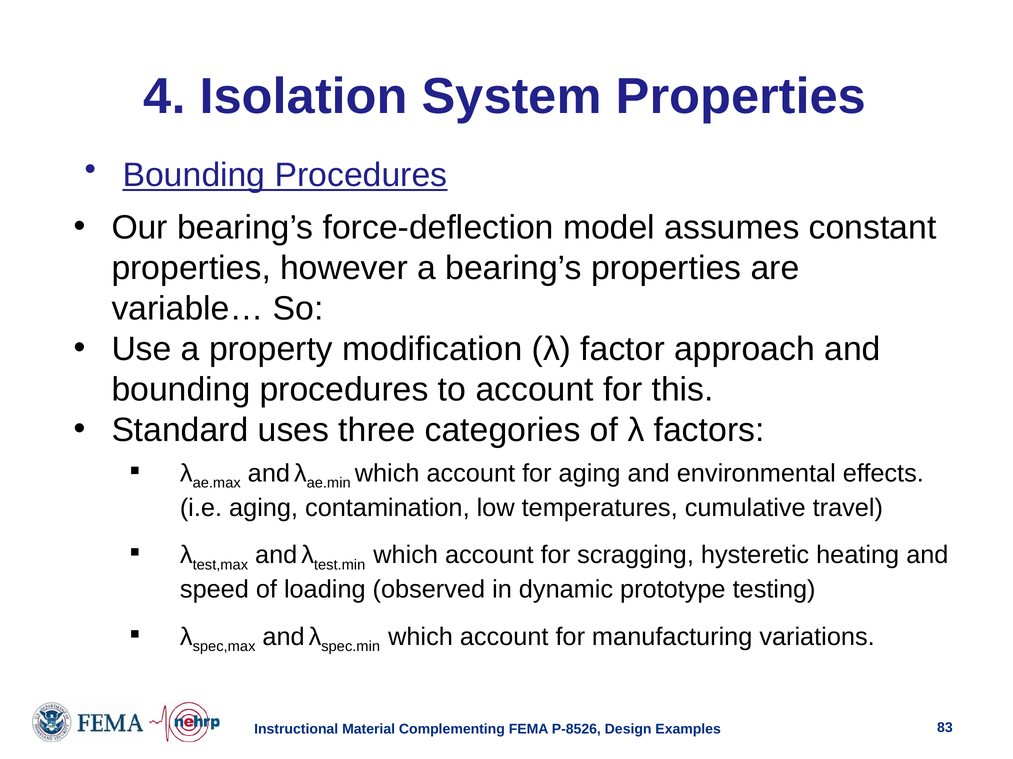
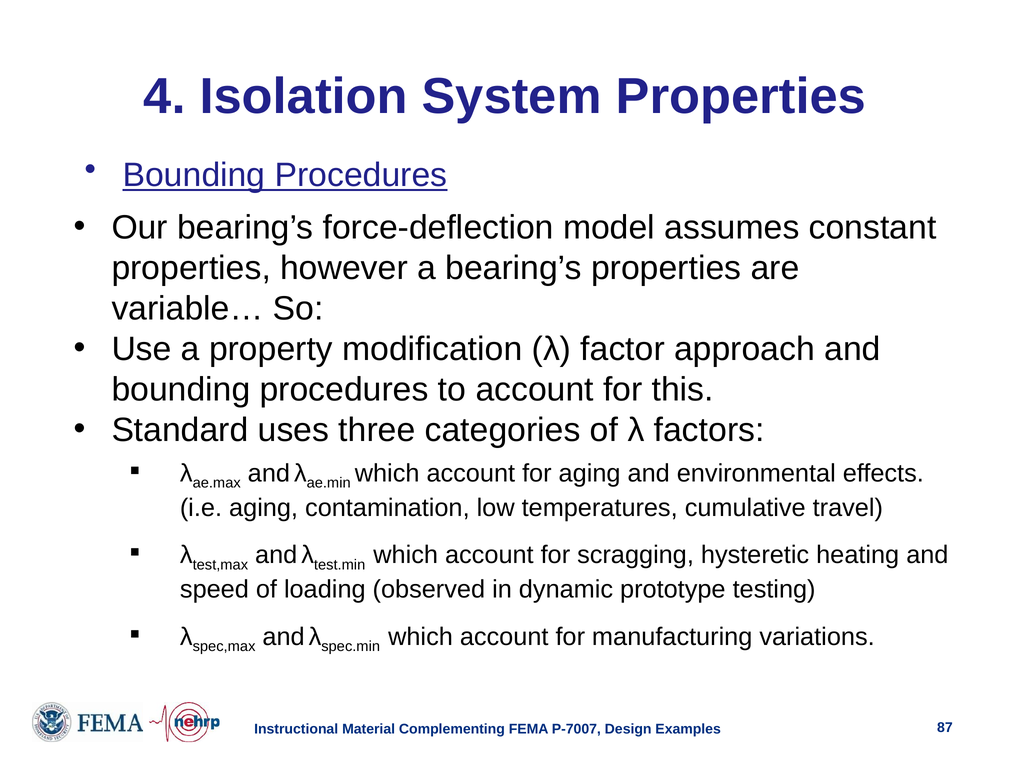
P-8526: P-8526 -> P-7007 (576, 730)
83: 83 -> 87 (945, 728)
